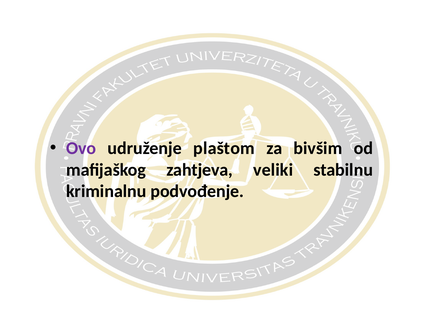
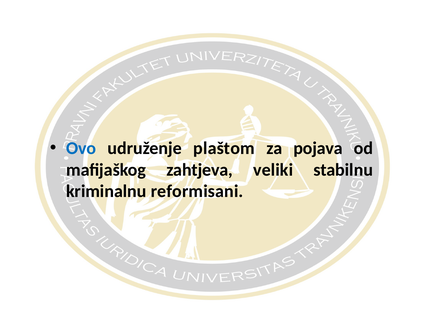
Ovo colour: purple -> blue (81, 148)
bivšim: bivšim -> pojava (318, 148)
podvođenje: podvođenje -> reformisani (197, 191)
